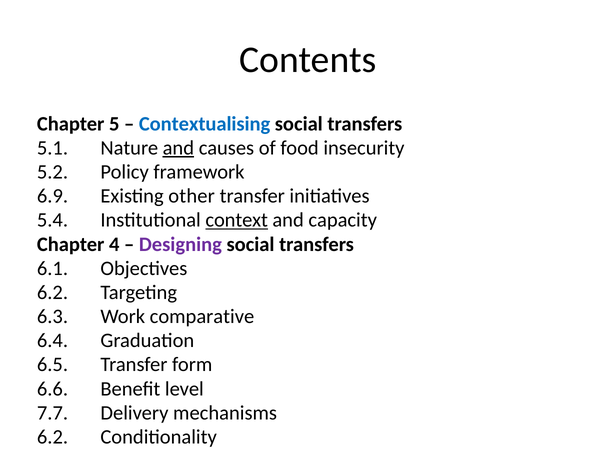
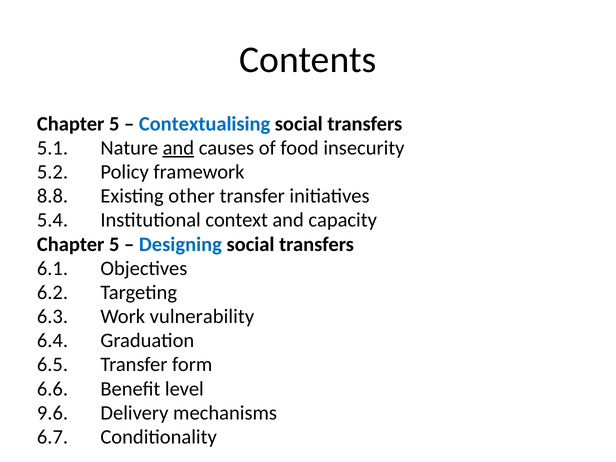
6.9: 6.9 -> 8.8 (53, 196)
context underline: present -> none (237, 220)
4: 4 -> 5 (114, 244)
Designing colour: purple -> blue (180, 244)
comparative: comparative -> vulnerability (202, 316)
7.7: 7.7 -> 9.6 (53, 413)
6.2: 6.2 -> 6.7 (53, 437)
